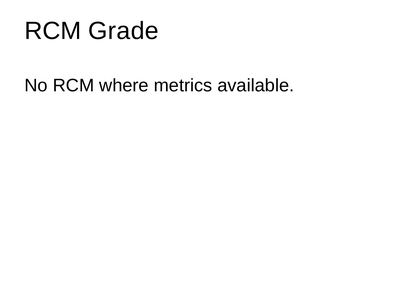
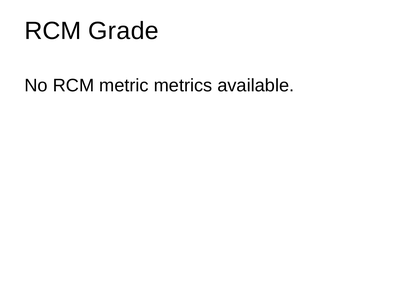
where: where -> metric (124, 86)
